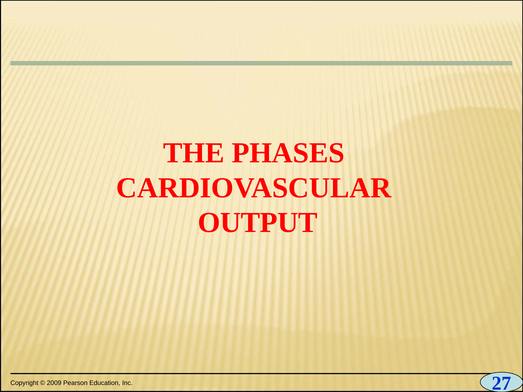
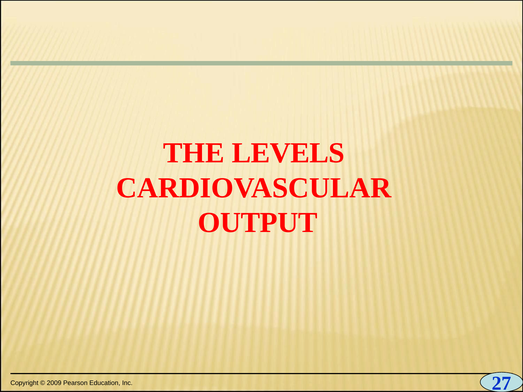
PHASES: PHASES -> LEVELS (288, 153)
